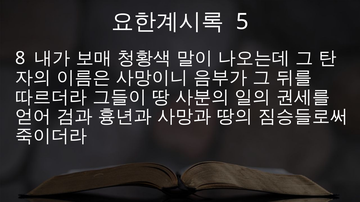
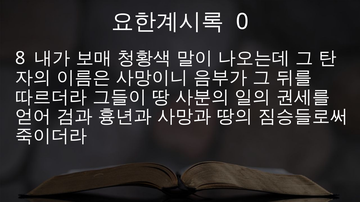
5: 5 -> 0 (242, 22)
